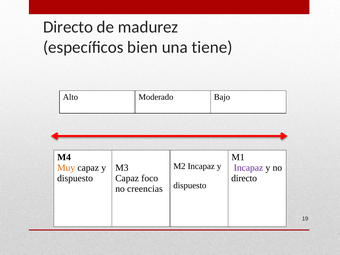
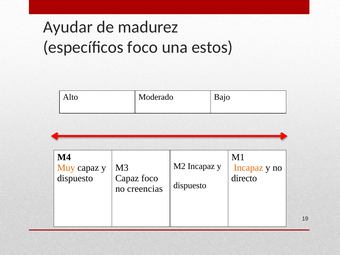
Directo: Directo -> Ayudar (68, 27)
específicos bien: bien -> foco (143, 47)
tiene: tiene -> estos (212, 47)
Incapaz colour: purple -> orange (248, 168)
